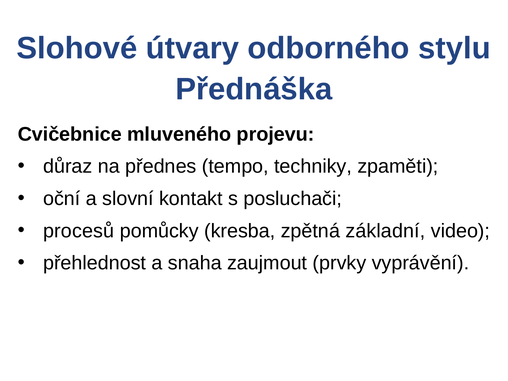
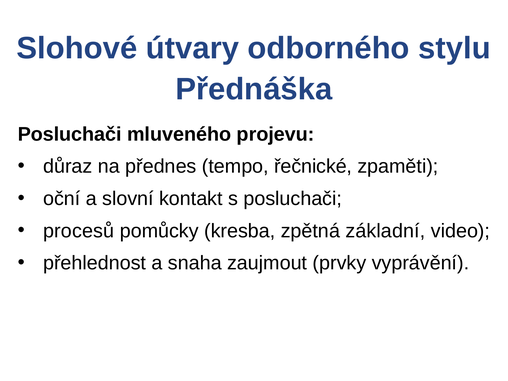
Cvičebnice: Cvičebnice -> Posluchači (70, 134)
techniky: techniky -> řečnické (313, 166)
